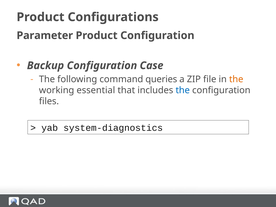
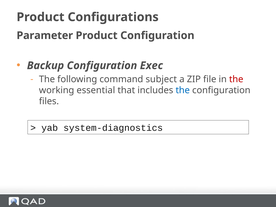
Case: Case -> Exec (151, 66)
queries: queries -> subject (161, 79)
the colour: orange -> red (236, 79)
